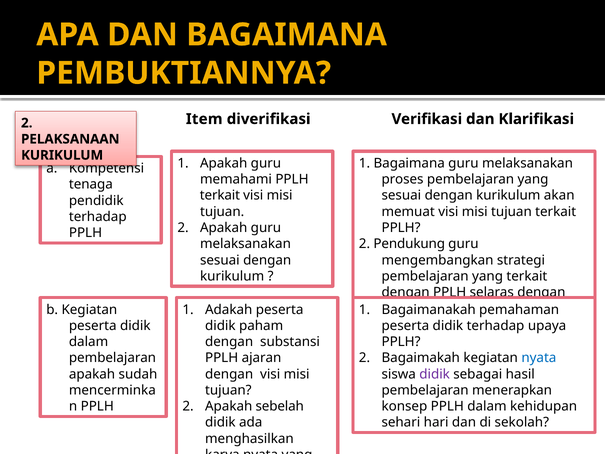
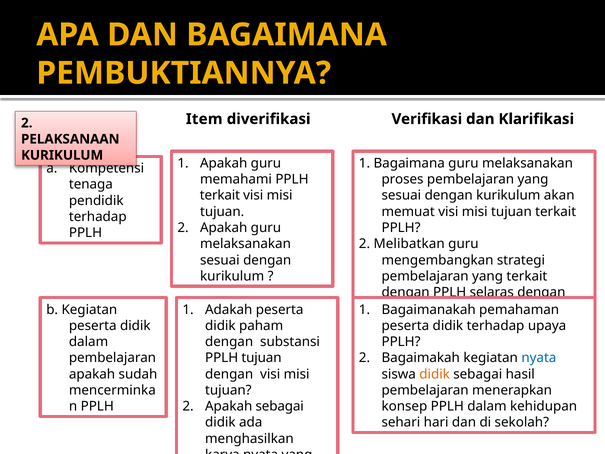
Pendukung: Pendukung -> Melibatkan (409, 244)
PPLH ajaran: ajaran -> tujuan (262, 358)
didik colour: purple -> orange (435, 374)
Apakah sebelah: sebelah -> sebagai (280, 406)
